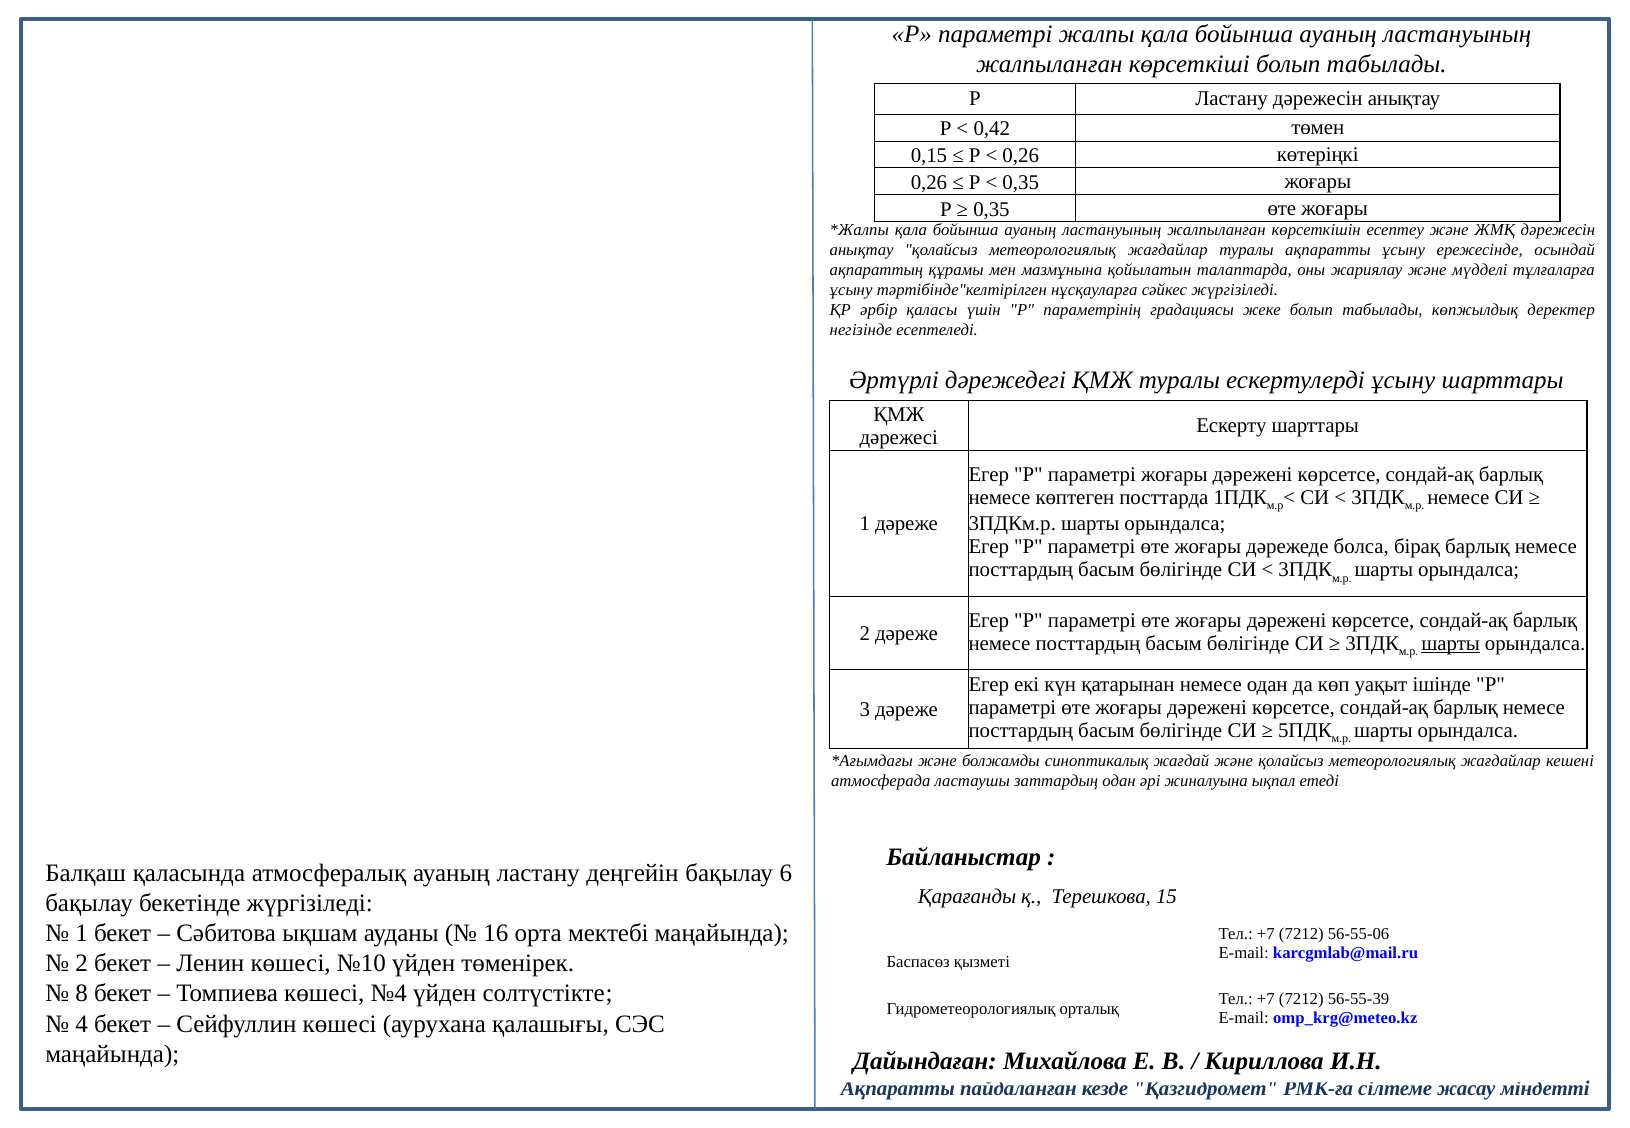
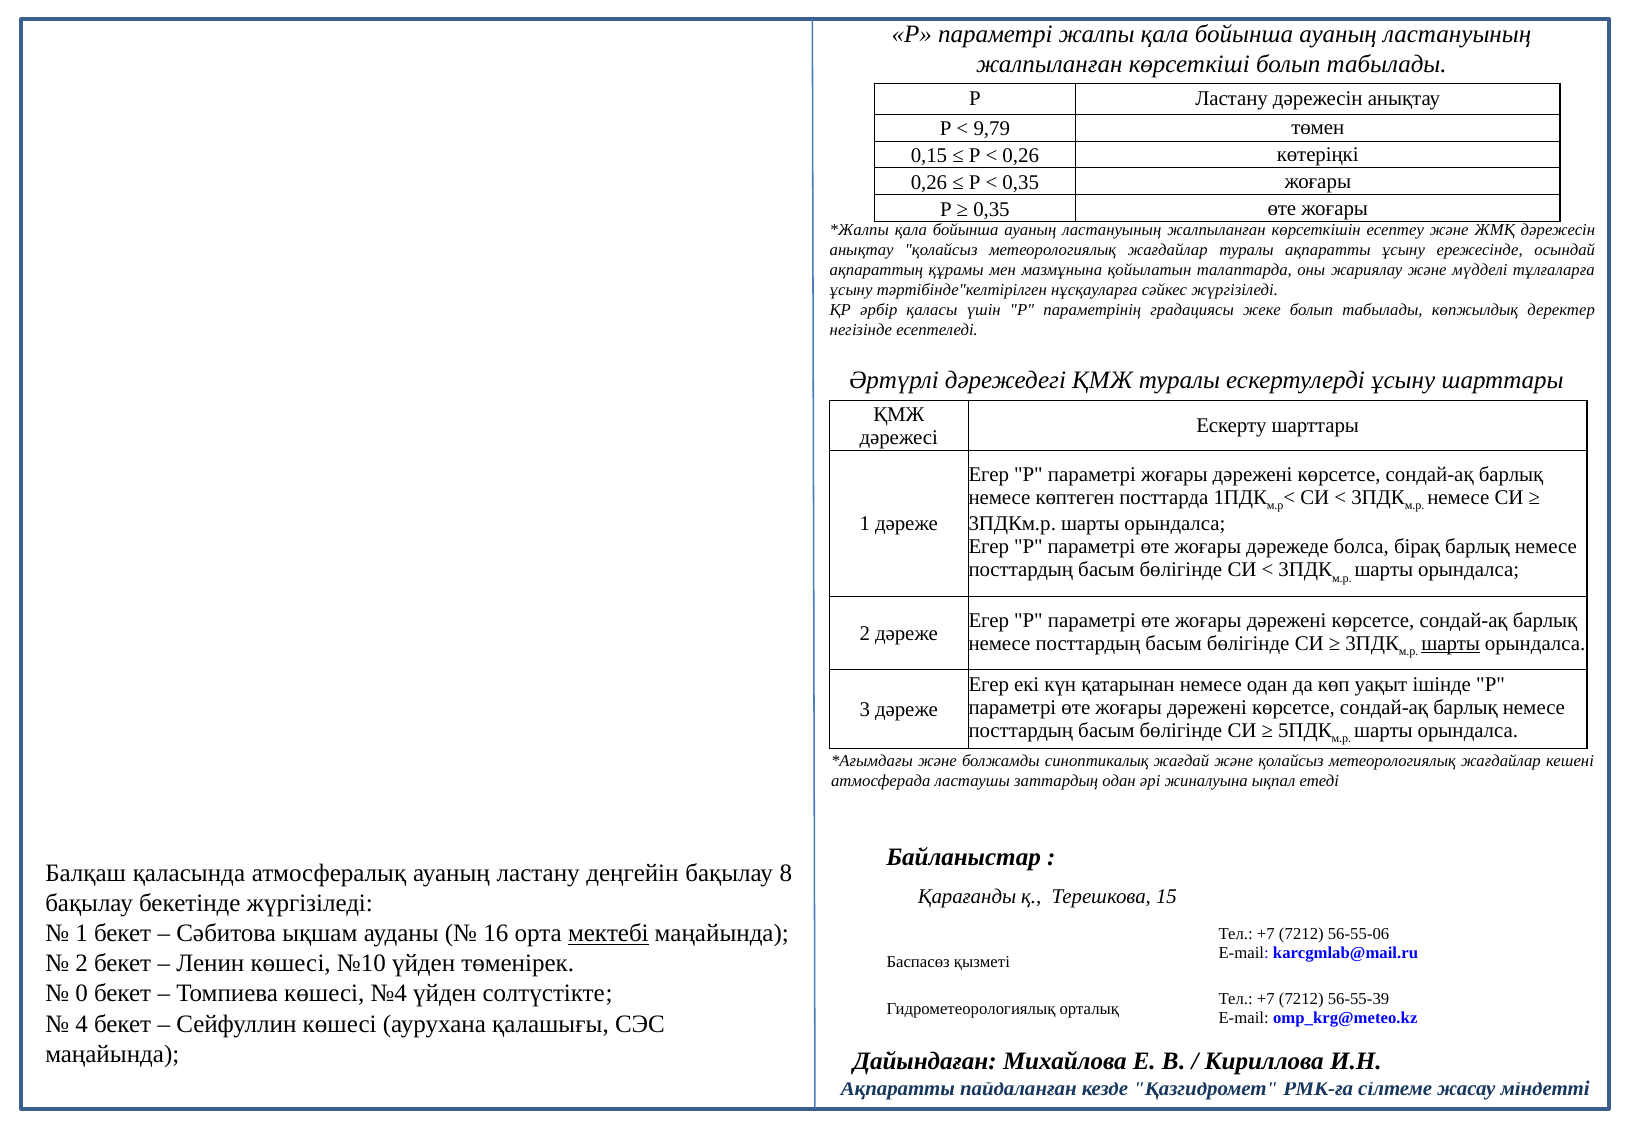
0,42: 0,42 -> 9,79 (992, 129)
6: 6 -> 8 (786, 874)
мектебі underline: none -> present (608, 934)
8: 8 -> 0 (82, 994)
